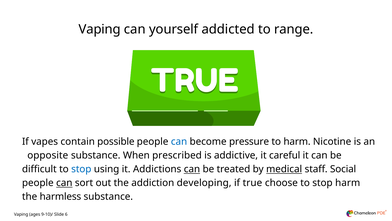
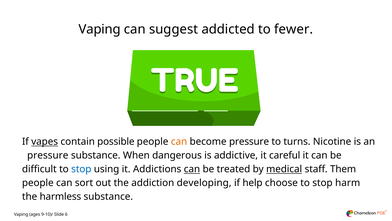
yourself: yourself -> suggest (174, 29)
range: range -> fewer (294, 29)
vapes underline: none -> present (45, 141)
can colour: blue -> orange (179, 141)
to harm: harm -> turns (297, 141)
opposite: opposite -> pressure (48, 155)
prescribed: prescribed -> dangerous (177, 155)
Social: Social -> Them (343, 169)
can underline: present -> none (64, 183)
true: true -> help (253, 183)
